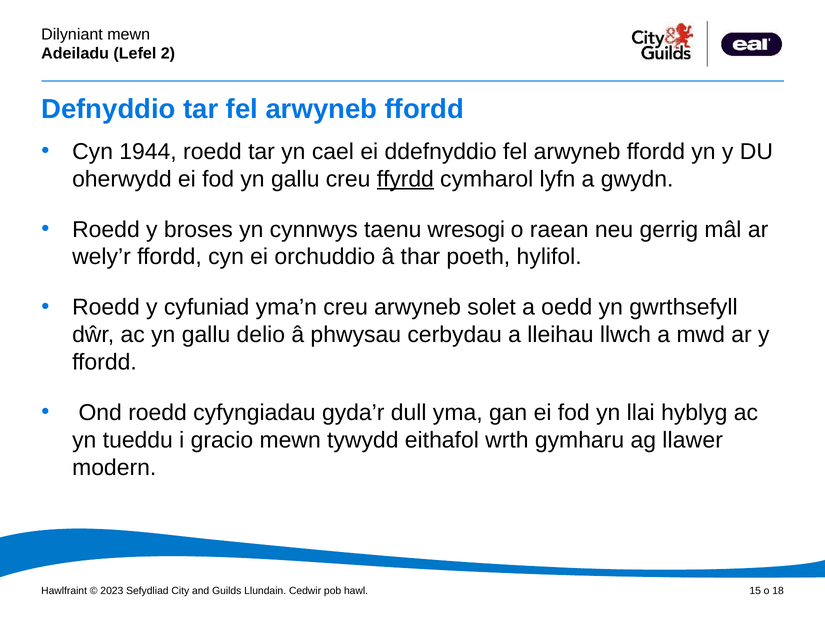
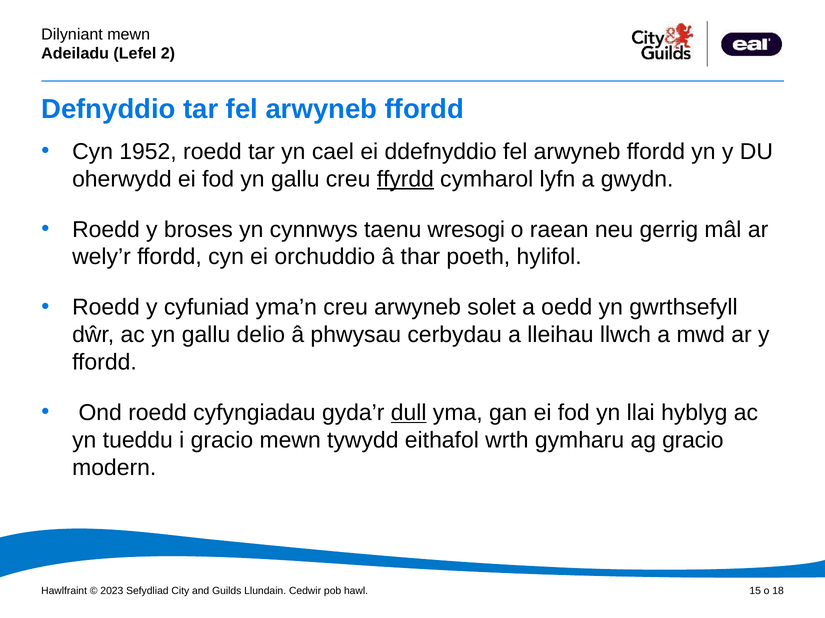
1944: 1944 -> 1952 (148, 152)
dull underline: none -> present (409, 413)
ag llawer: llawer -> gracio (693, 441)
